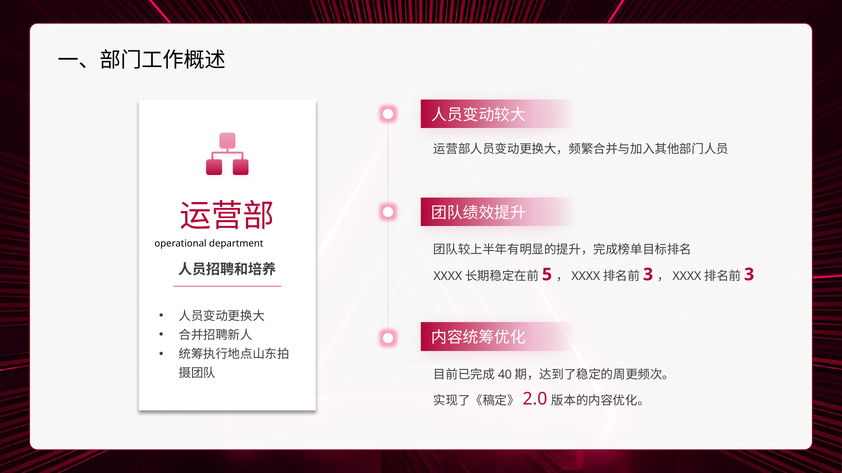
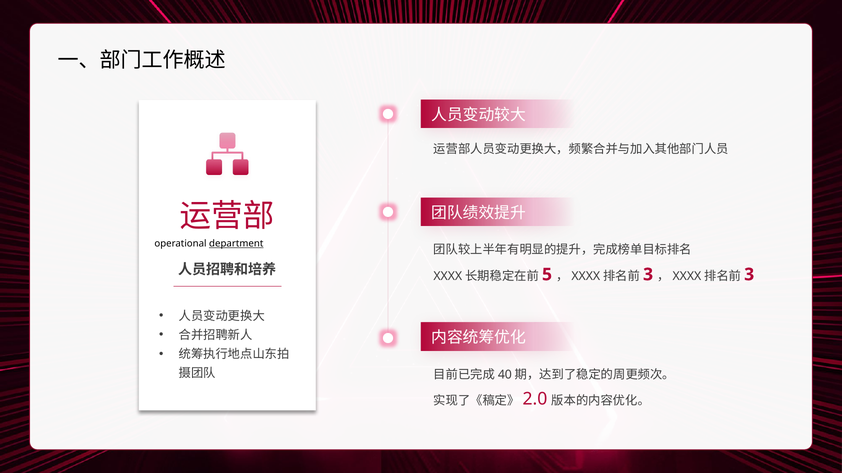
department underline: none -> present (236, 244)
